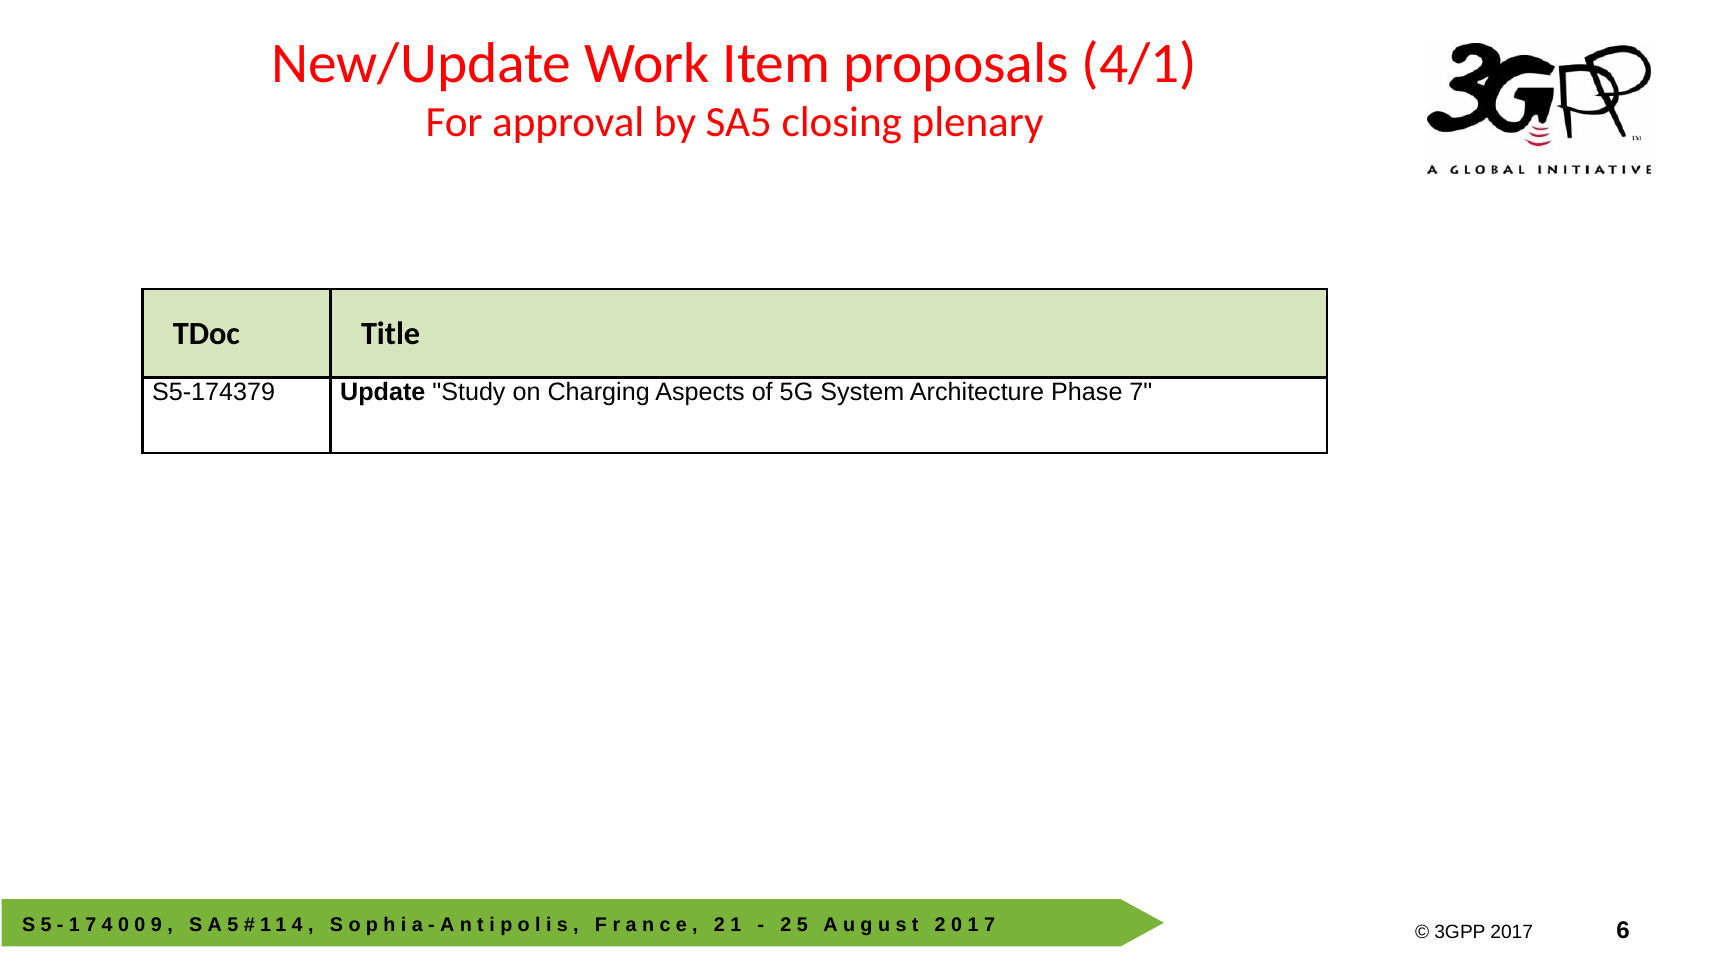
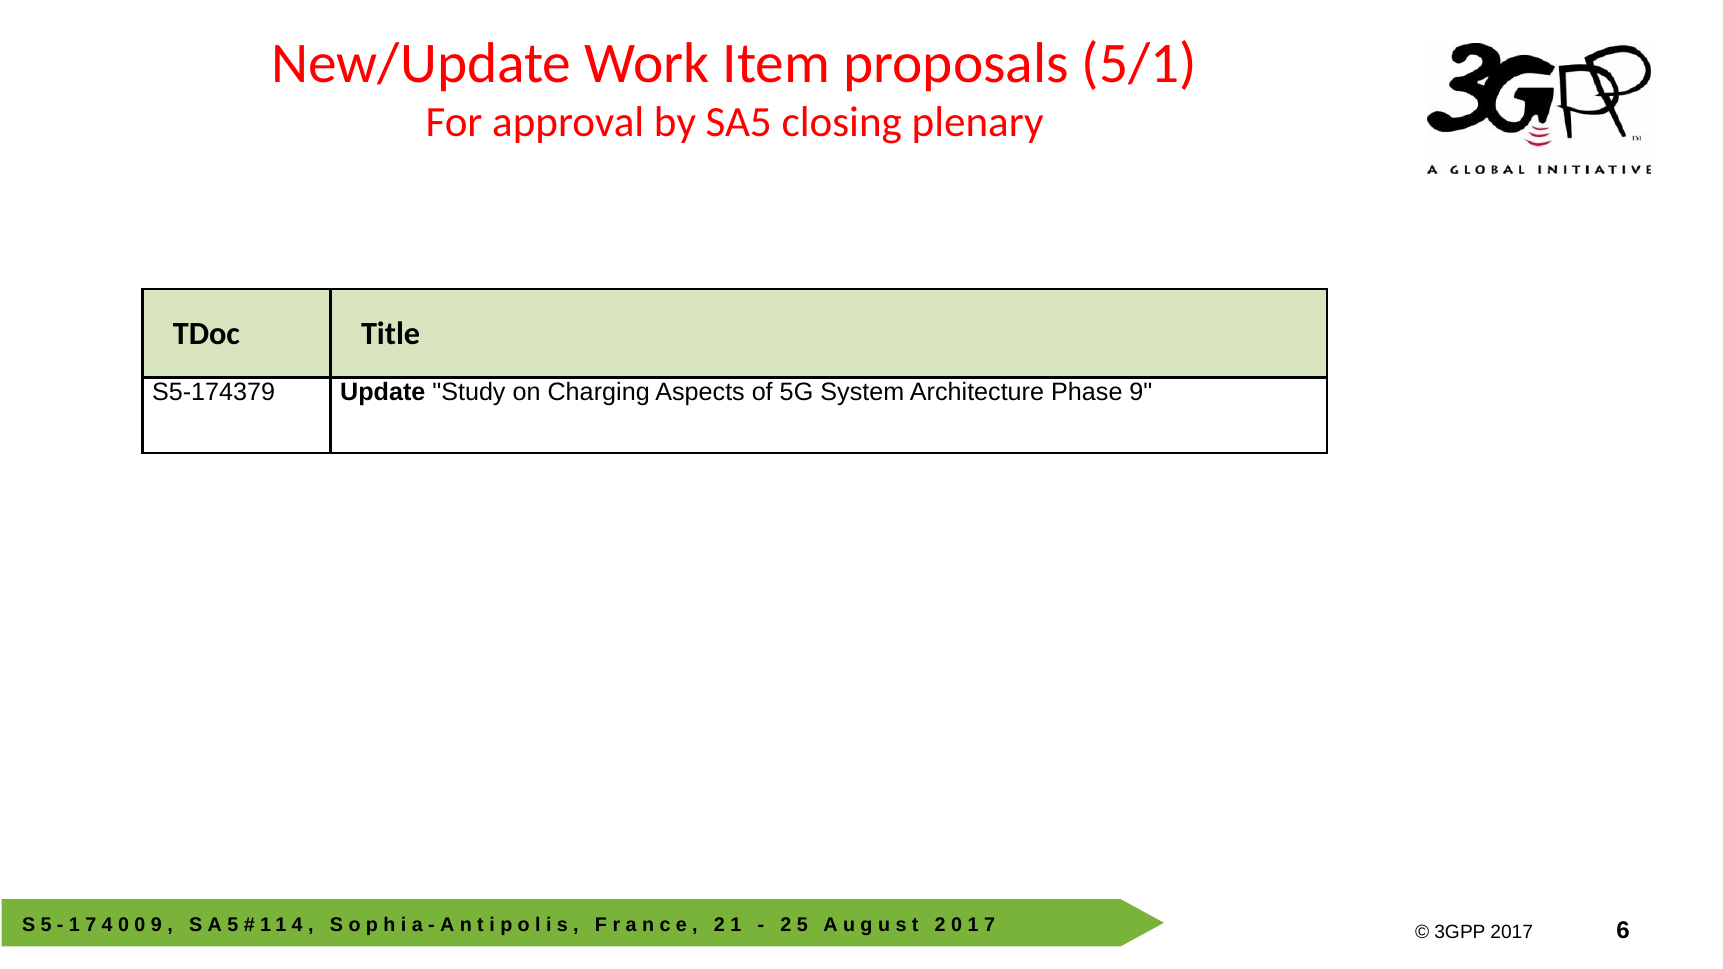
4/1: 4/1 -> 5/1 (1140, 63)
Phase 7: 7 -> 9 (1141, 392)
